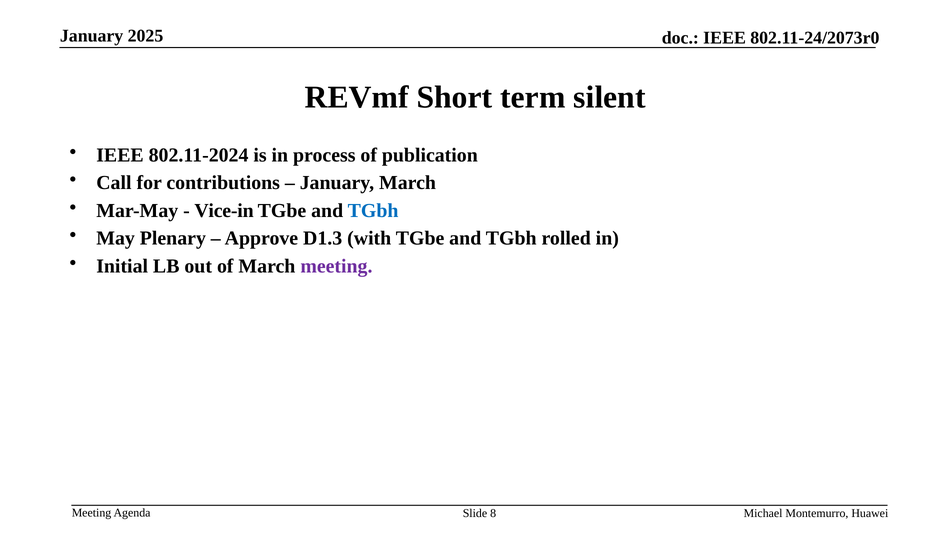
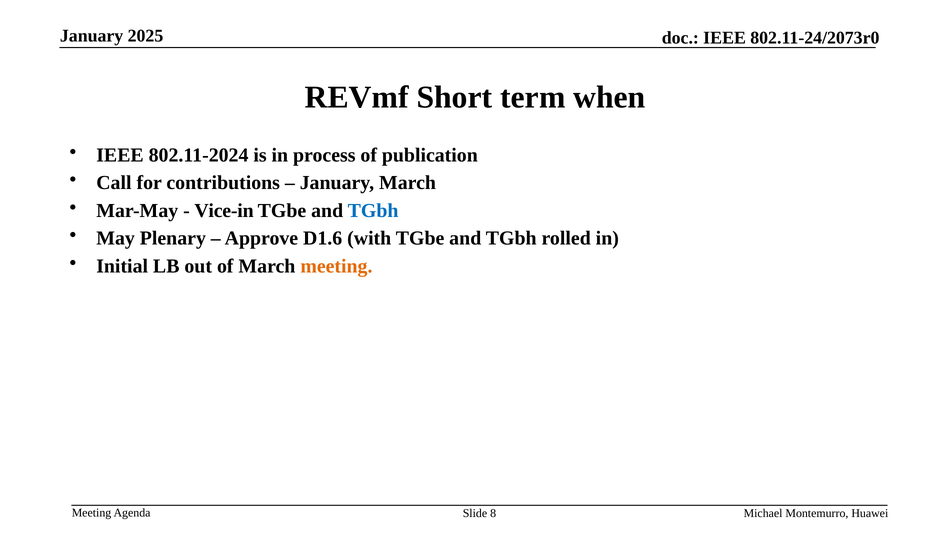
silent: silent -> when (610, 97)
D1.3: D1.3 -> D1.6 (323, 238)
meeting colour: purple -> orange (336, 266)
